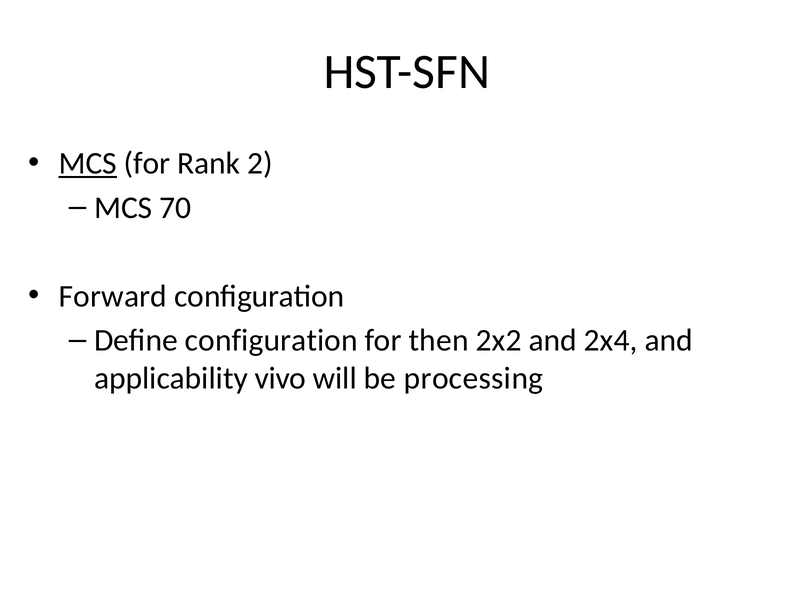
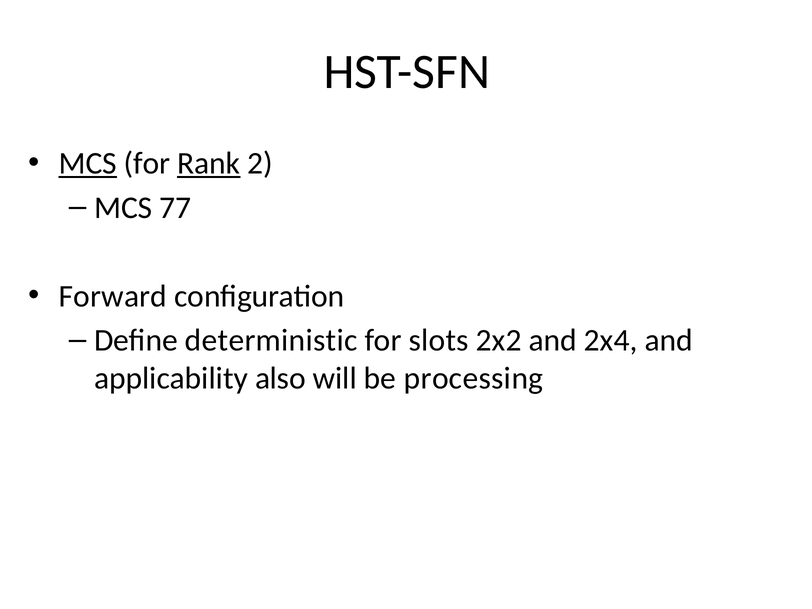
Rank underline: none -> present (209, 163)
70: 70 -> 77 (175, 208)
Define configuration: configuration -> deterministic (271, 340)
then: then -> slots (439, 340)
vivo: vivo -> also (280, 378)
